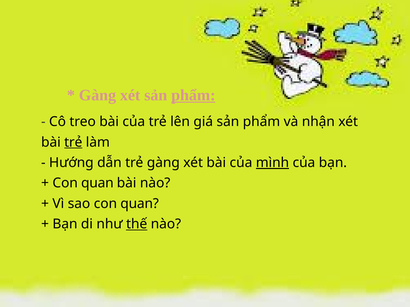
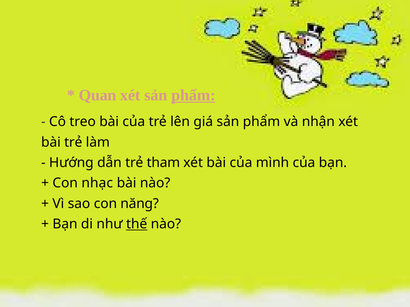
Gàng: Gàng -> Quan (98, 95)
trẻ underline: present -> none (73, 142)
trẻ gàng: gàng -> tham (163, 163)
mình underline: present -> none (272, 163)
quan: quan -> nhạc (97, 183)
sao con quan: quan -> năng (140, 204)
